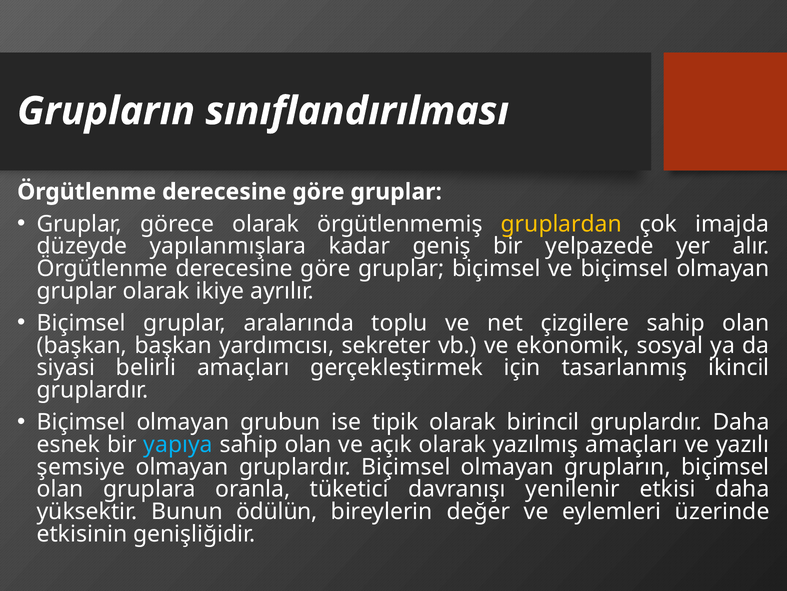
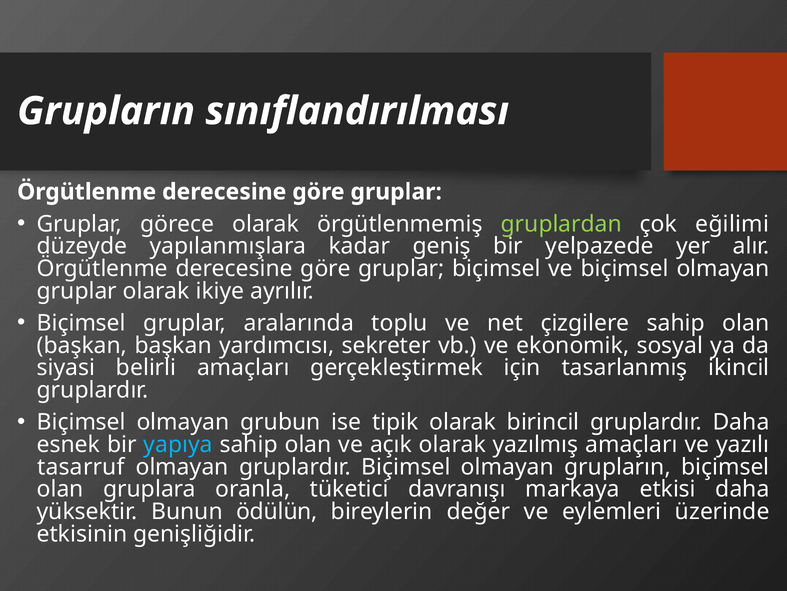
gruplardan colour: yellow -> light green (561, 224)
imajda: imajda -> eğilimi (732, 224)
şemsiye: şemsiye -> tasarruf (81, 466)
yenilenir: yenilenir -> markaya (573, 489)
